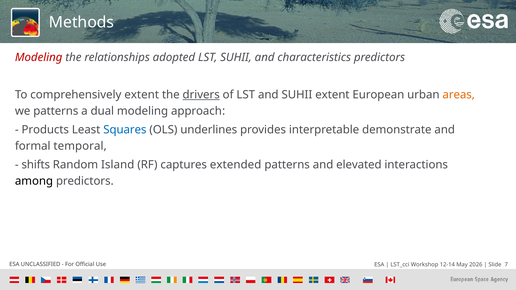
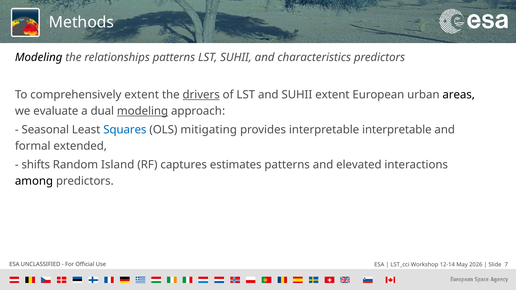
Modeling colour: red -> black (39, 58)
relationships adopted: adopted -> patterns (174, 58)
areas colour: orange -> black (459, 95)
we patterns: patterns -> evaluate (56, 111)
modeling underline: none -> present (143, 111)
Products: Products -> Seasonal (45, 130)
underlines: underlines -> mitigating (209, 130)
interpretable demonstrate: demonstrate -> interpretable (397, 130)
temporal: temporal -> extended (80, 146)
extended: extended -> estimates (236, 165)
